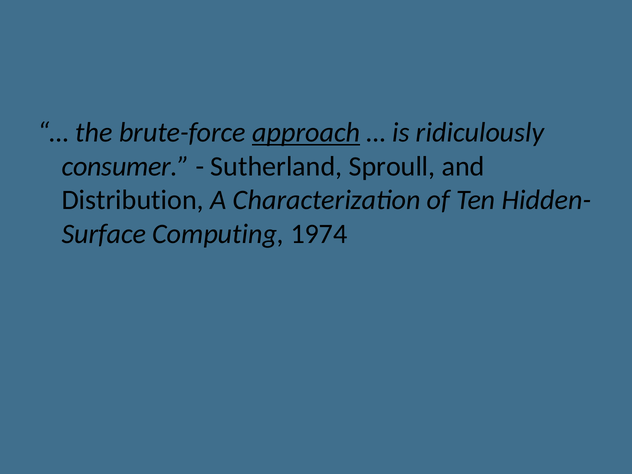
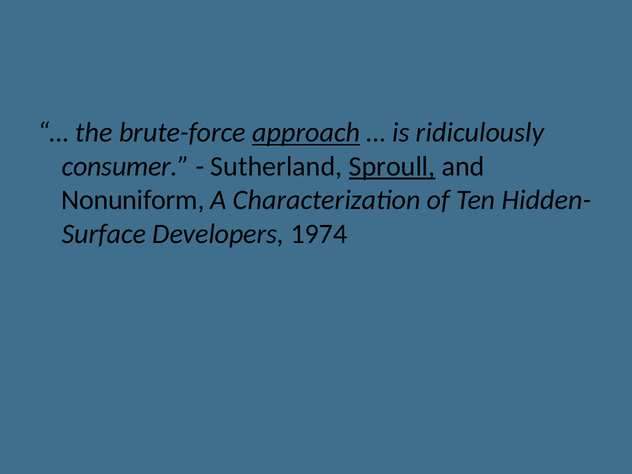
Sproull underline: none -> present (392, 166)
Distribution: Distribution -> Nonuniform (133, 200)
Computing: Computing -> Developers (218, 234)
